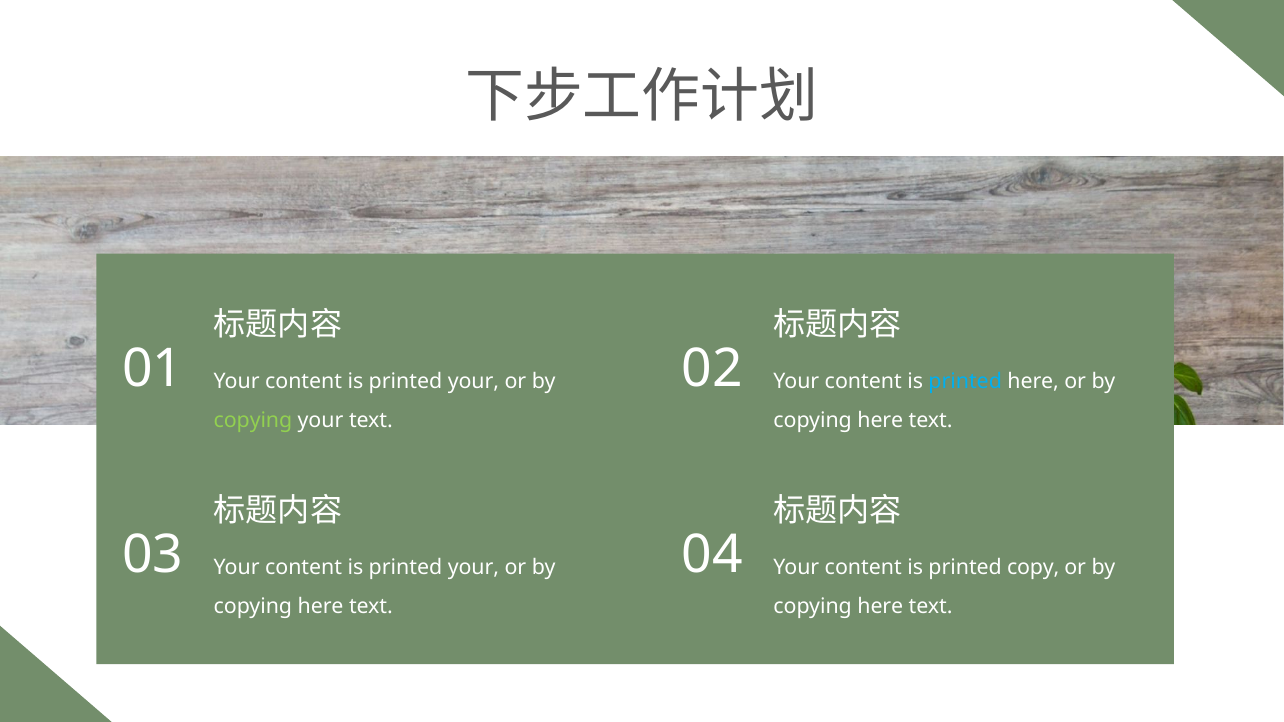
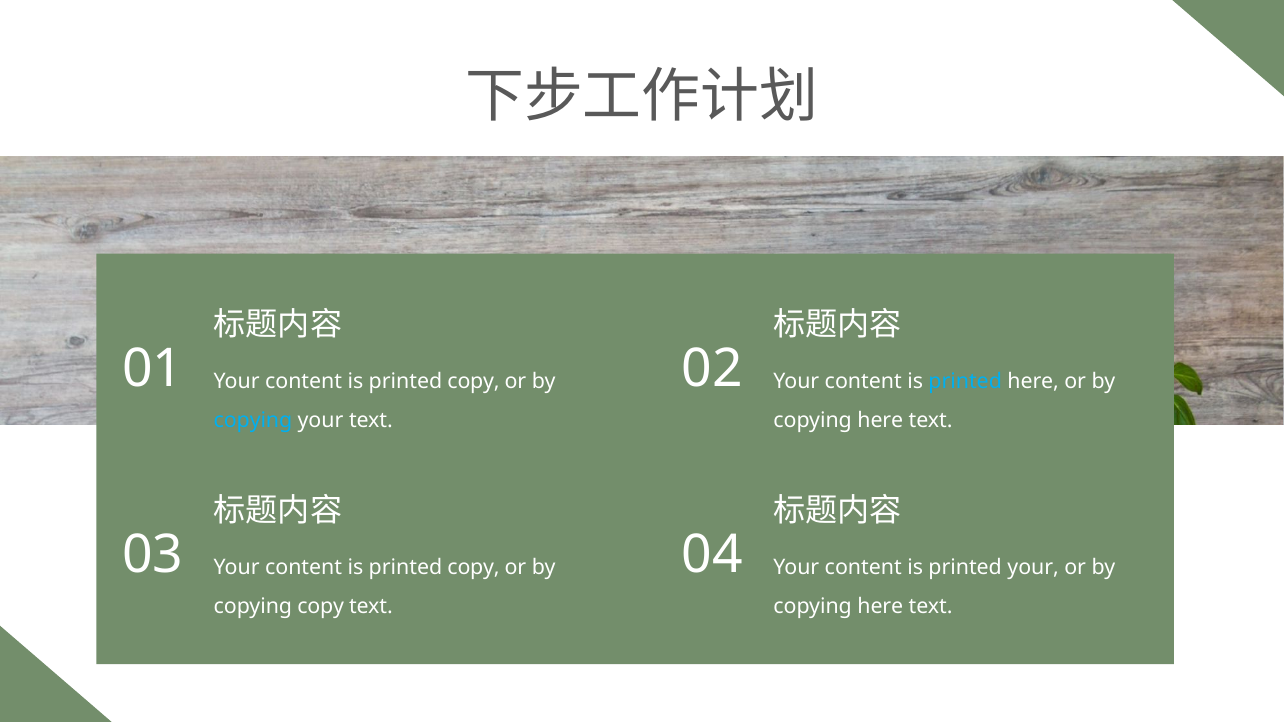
your: your -> copy (474, 382)
copying colour: light green -> light blue (253, 420)
printed copy: copy -> your (1033, 568)
your: your -> copy (474, 568)
here: here -> copy (321, 606)
